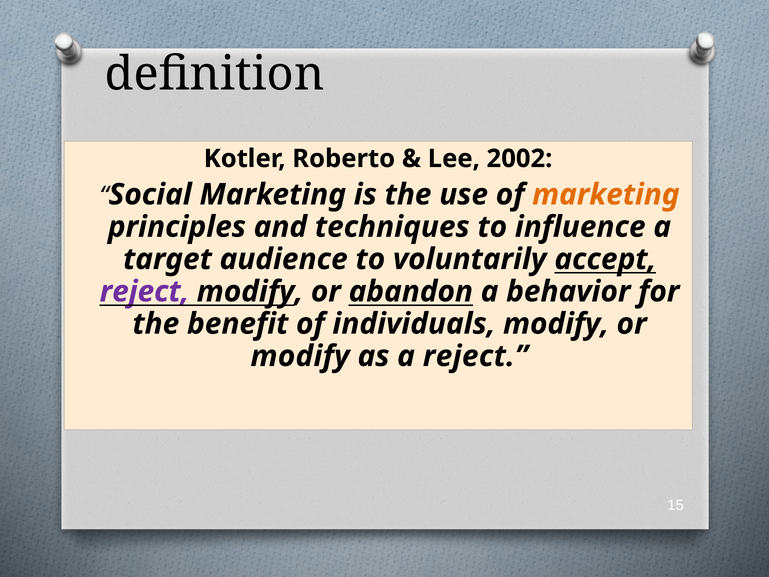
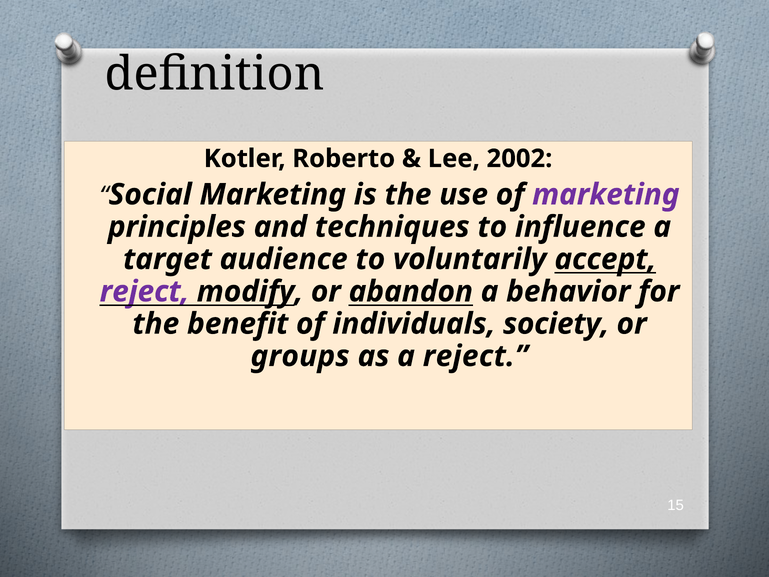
marketing colour: orange -> purple (606, 194)
individuals modify: modify -> society (556, 324)
modify: modify -> groups (300, 356)
